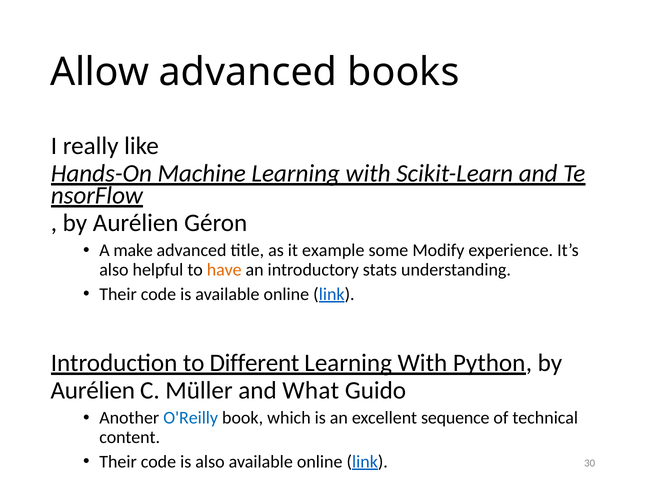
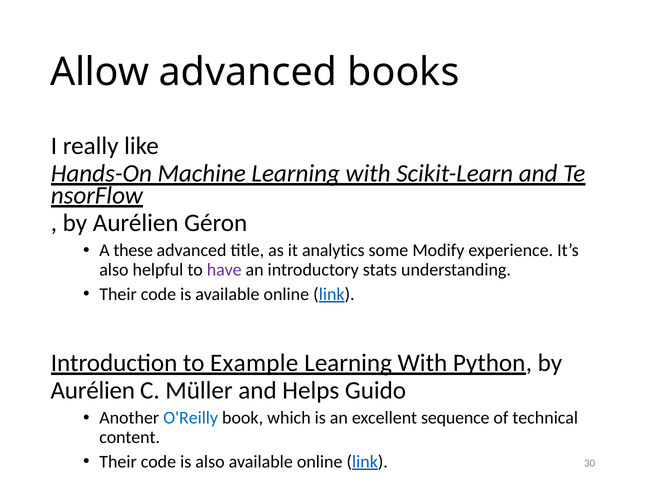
make: make -> these (133, 250)
example: example -> analytics (333, 250)
have colour: orange -> purple (224, 270)
Different: Different -> Example (254, 363)
What: What -> Helps (311, 390)
